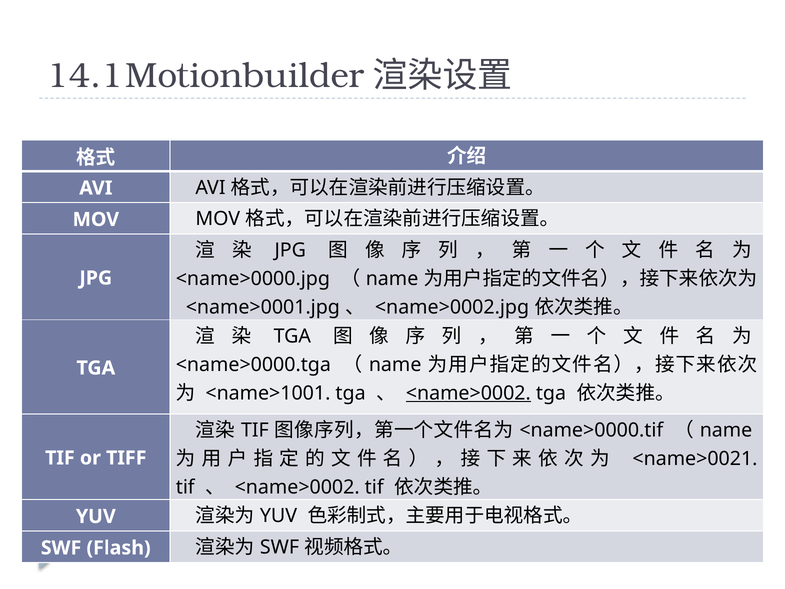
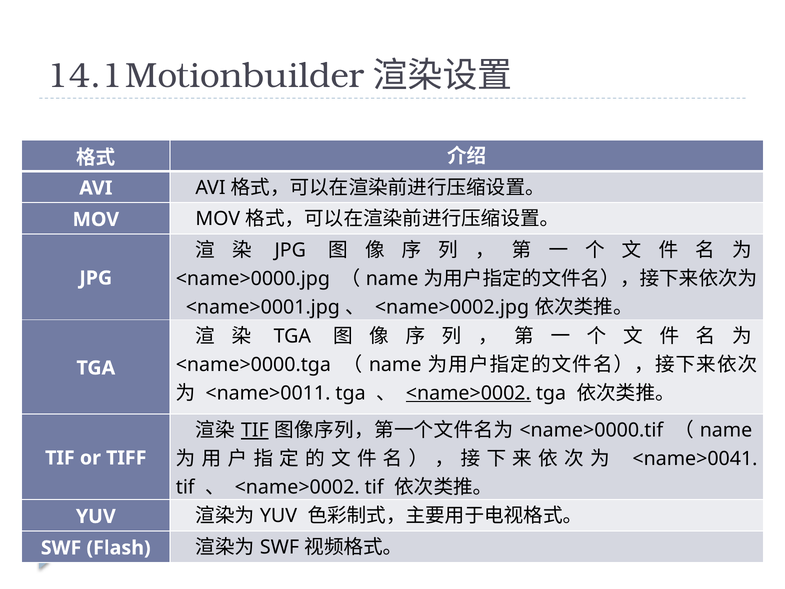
<name>1001: <name>1001 -> <name>0011 (268, 393)
TIF underline: none -> present (255, 430)
<name>0021: <name>0021 -> <name>0041 (695, 459)
